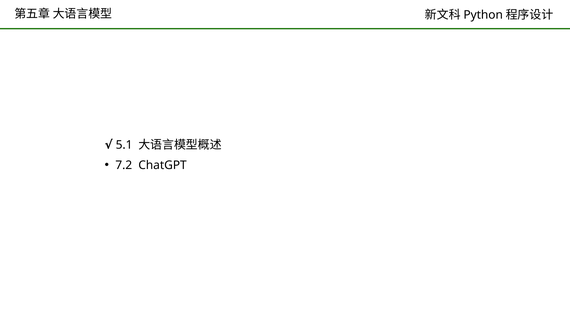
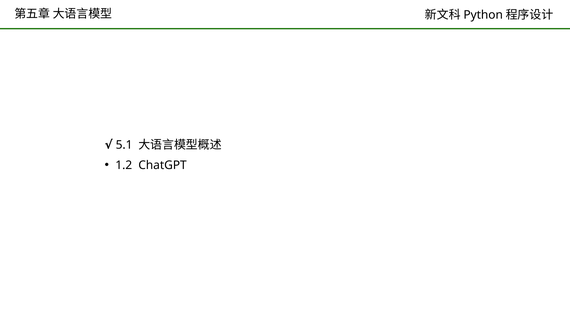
7.2: 7.2 -> 1.2 (124, 165)
